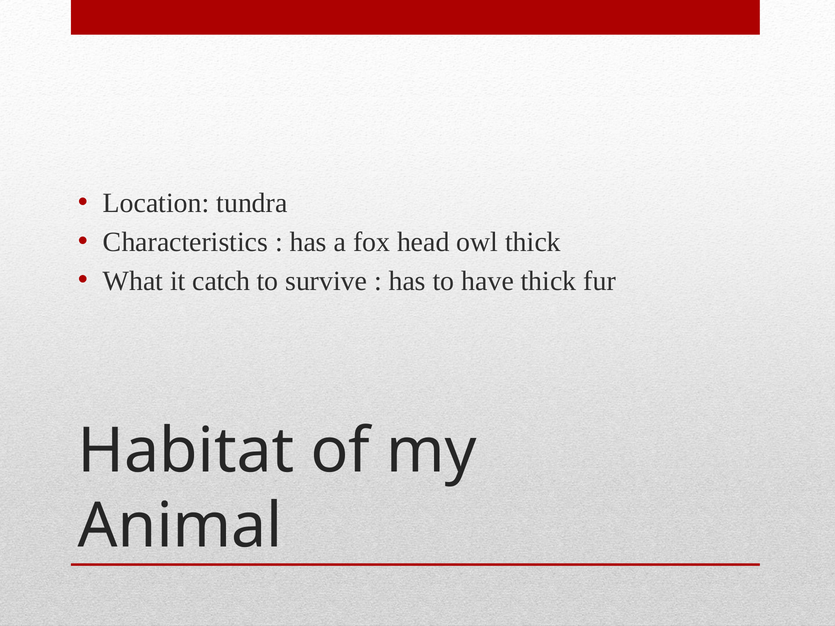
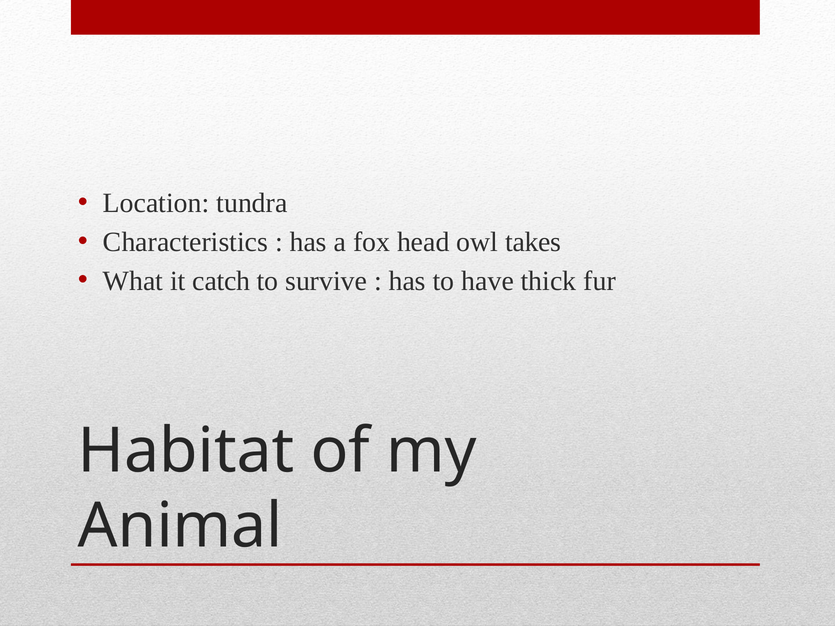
owl thick: thick -> takes (533, 242)
